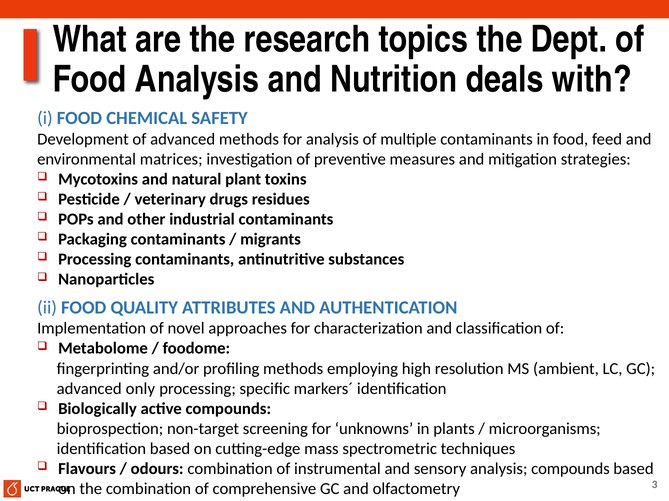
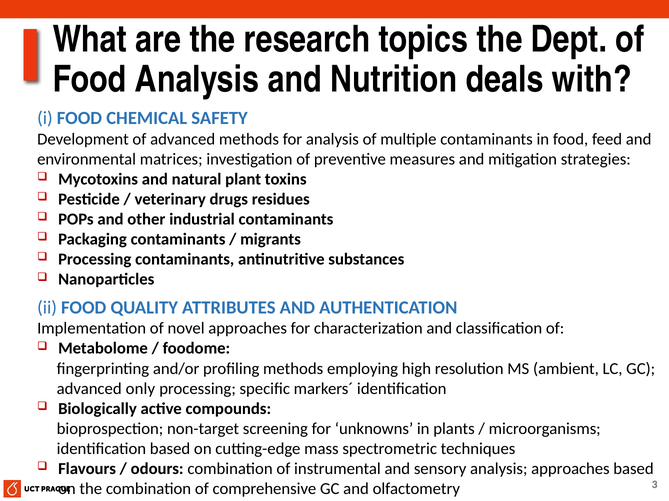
analysis compounds: compounds -> approaches (570, 469)
